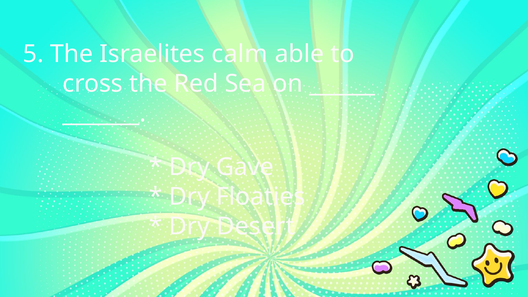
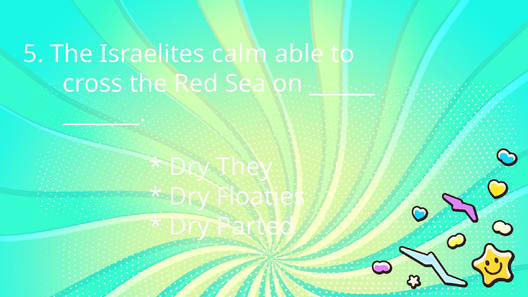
Gave: Gave -> They (245, 167)
Desert: Desert -> Parted (256, 226)
